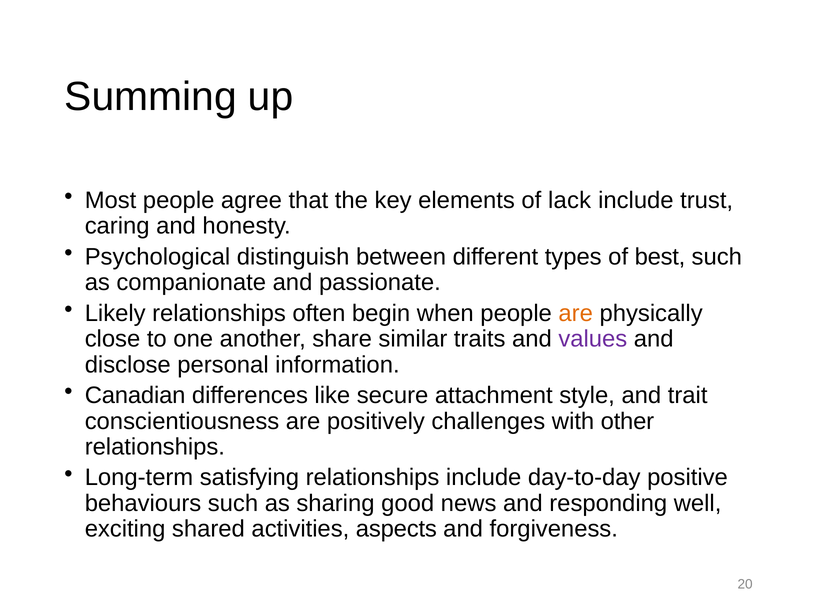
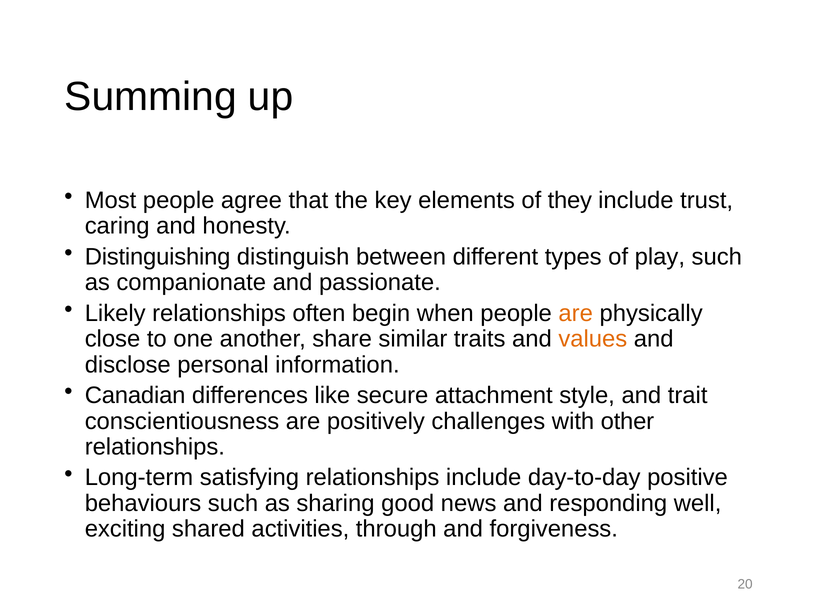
lack: lack -> they (570, 201)
Psychological: Psychological -> Distinguishing (158, 257)
best: best -> play (660, 257)
values colour: purple -> orange (593, 339)
aspects: aspects -> through (396, 530)
